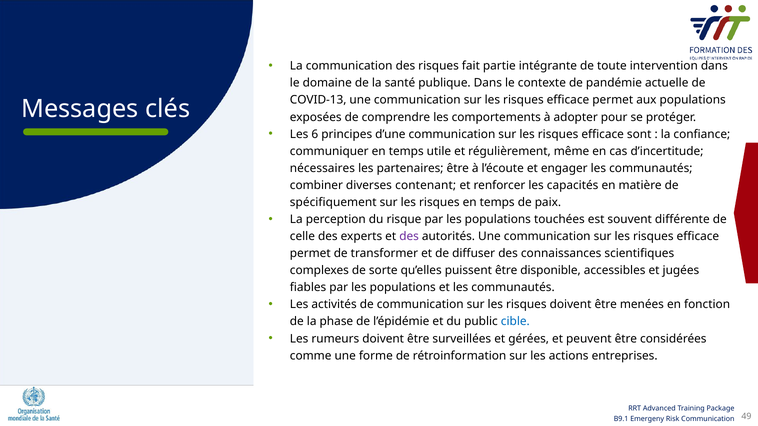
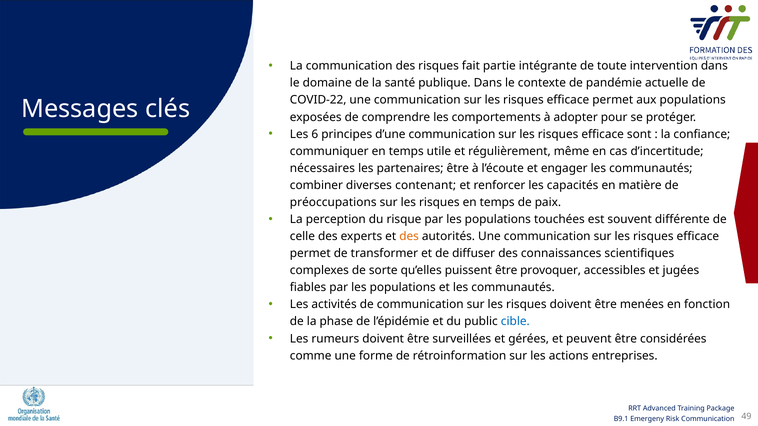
COVID-13: COVID-13 -> COVID-22 (318, 100)
spécifiquement: spécifiquement -> préoccupations (333, 202)
des colour: purple -> orange (409, 237)
disponible: disponible -> provoquer (551, 271)
